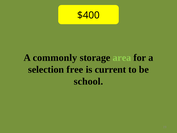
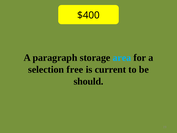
commonly: commonly -> paragraph (55, 58)
area colour: light green -> light blue (122, 58)
school: school -> should (89, 81)
